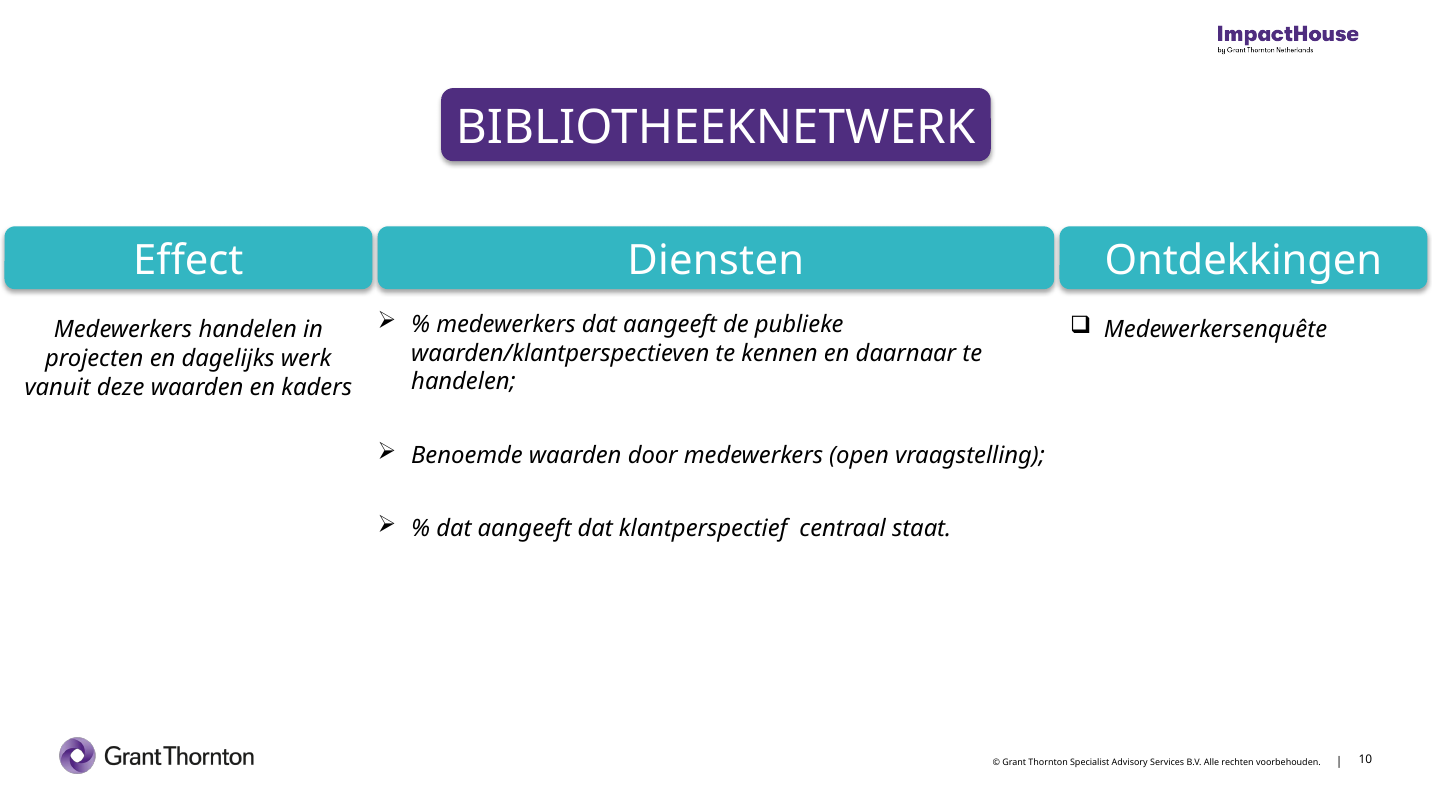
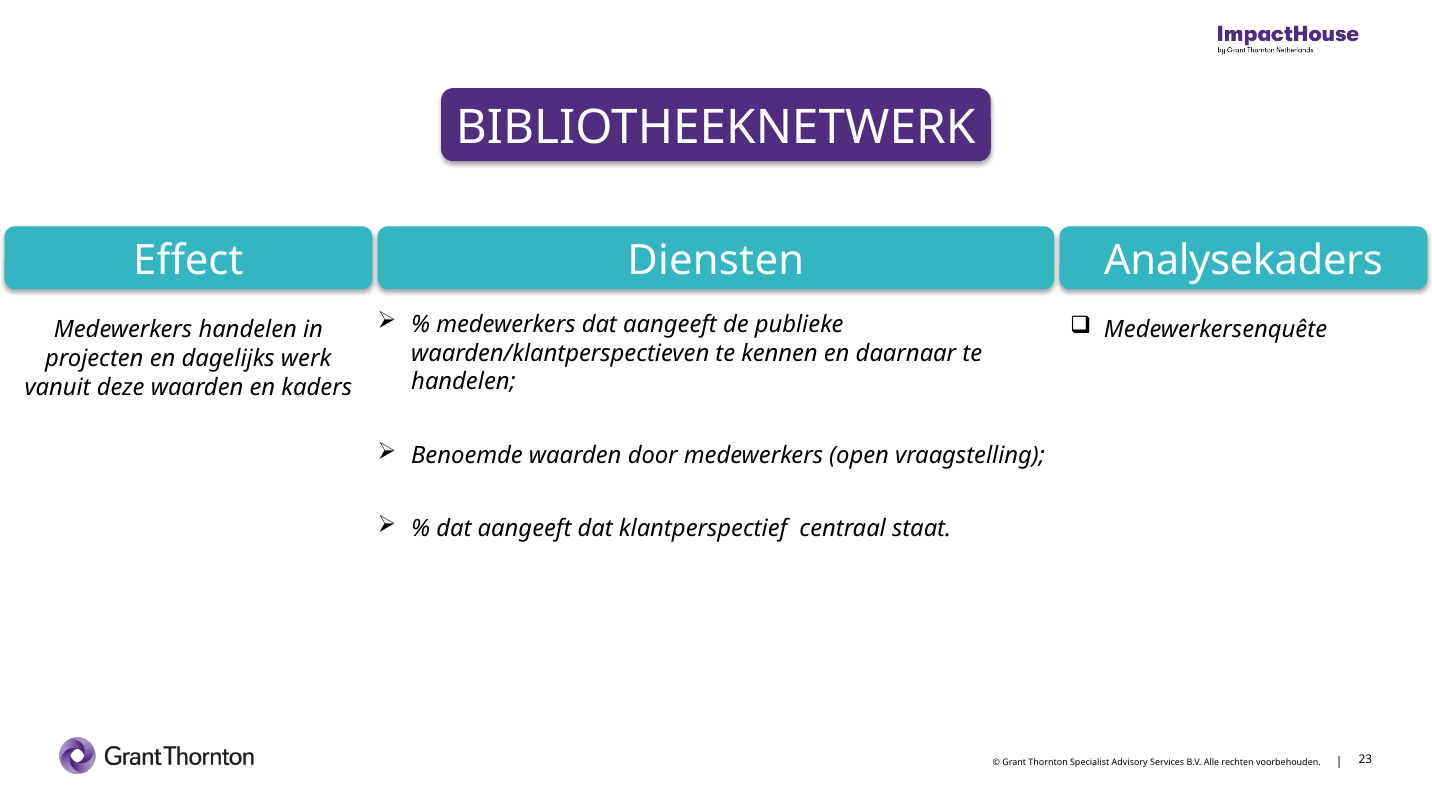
Ontdekkingen: Ontdekkingen -> Analysekaders (1244, 260)
10: 10 -> 23 (1365, 759)
